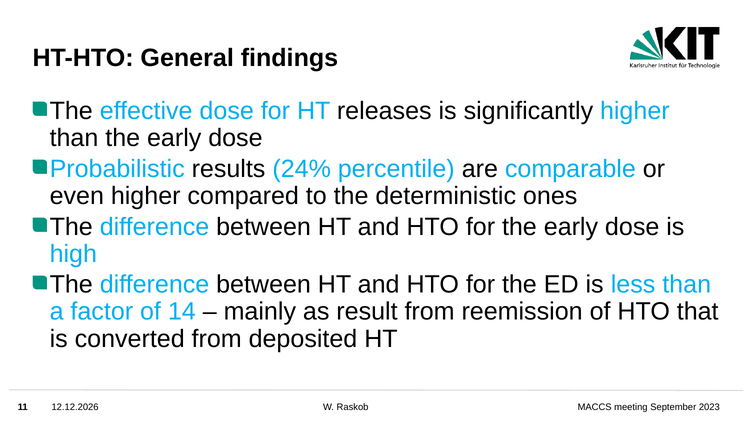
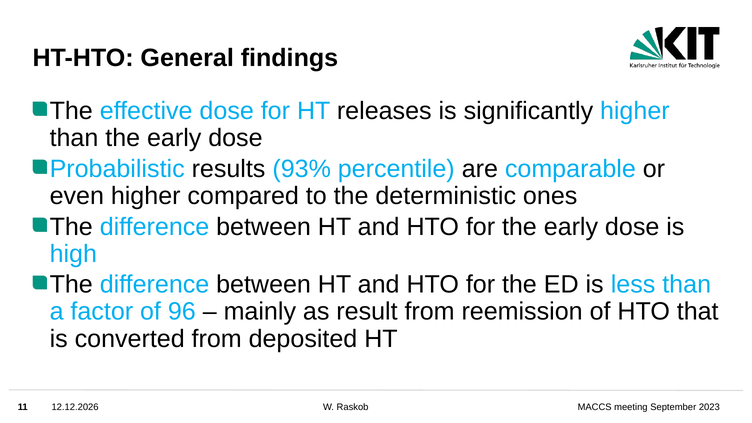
24%: 24% -> 93% (302, 169)
14: 14 -> 96 (182, 312)
